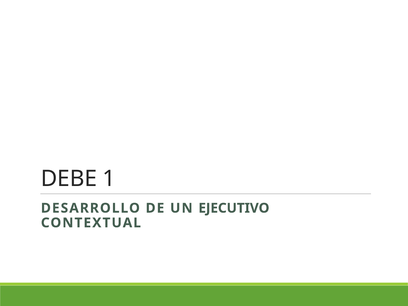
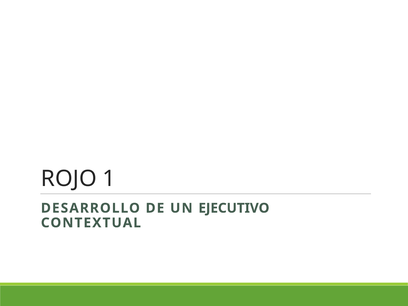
DEBE: DEBE -> ROJO (69, 179)
